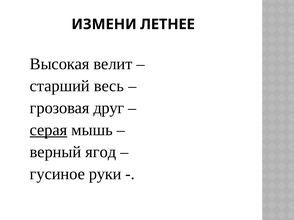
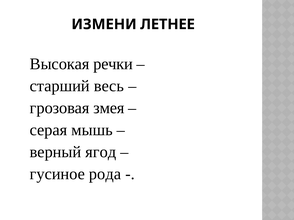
велит: велит -> речки (113, 64)
друг: друг -> змея (109, 108)
серая underline: present -> none (49, 130)
руки: руки -> рода (105, 174)
